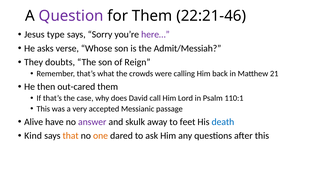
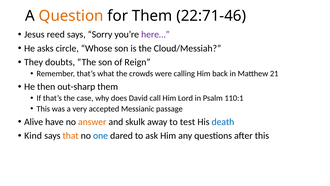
Question colour: purple -> orange (71, 16)
22:21-46: 22:21-46 -> 22:71-46 (211, 16)
type: type -> reed (56, 34)
verse: verse -> circle (67, 48)
Admit/Messiah: Admit/Messiah -> Cloud/Messiah (187, 48)
out-cared: out-cared -> out-sharp (76, 87)
answer colour: purple -> orange (92, 122)
feet: feet -> test (188, 122)
one colour: orange -> blue (101, 136)
